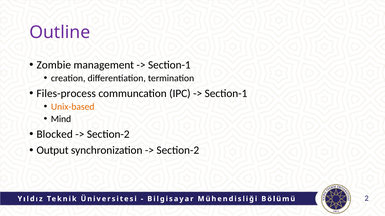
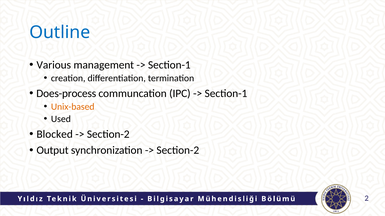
Outline colour: purple -> blue (60, 32)
Zombie: Zombie -> Various (54, 65)
Files-process: Files-process -> Does-process (66, 94)
Mind: Mind -> Used (61, 119)
